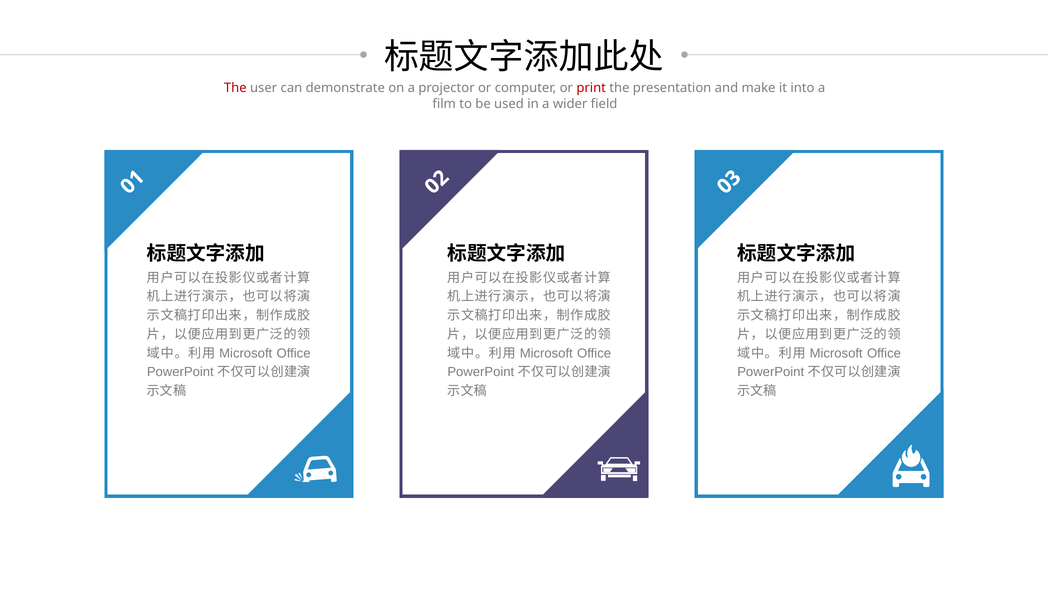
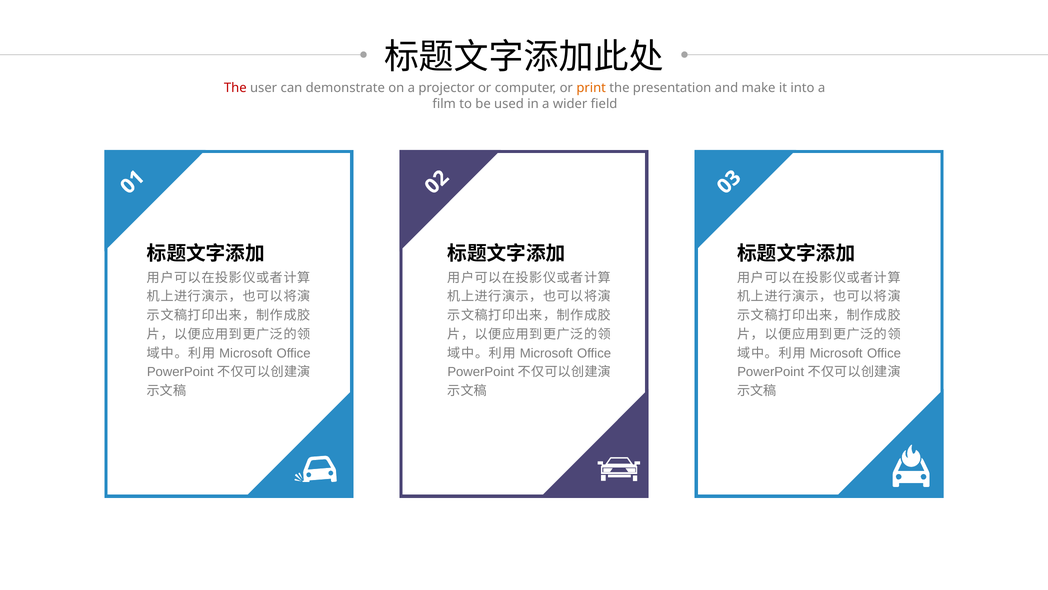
print colour: red -> orange (591, 88)
